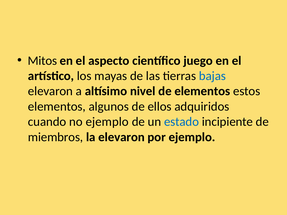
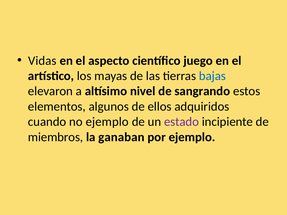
Mitos: Mitos -> Vidas (42, 61)
de elementos: elementos -> sangrando (202, 91)
estado colour: blue -> purple (182, 122)
la elevaron: elevaron -> ganaban (121, 137)
